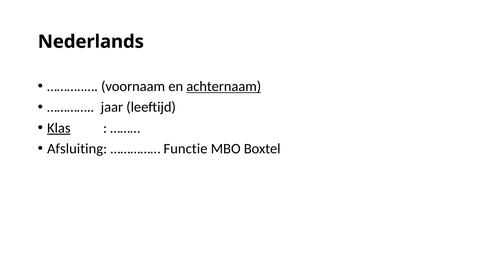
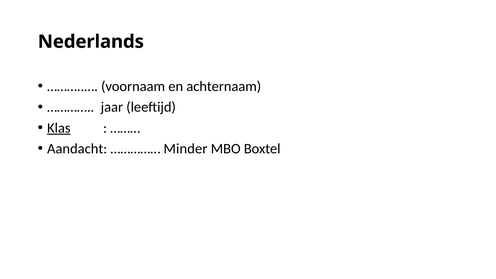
achternaam underline: present -> none (224, 86)
Afsluiting: Afsluiting -> Aandacht (77, 149)
Functie: Functie -> Minder (185, 149)
